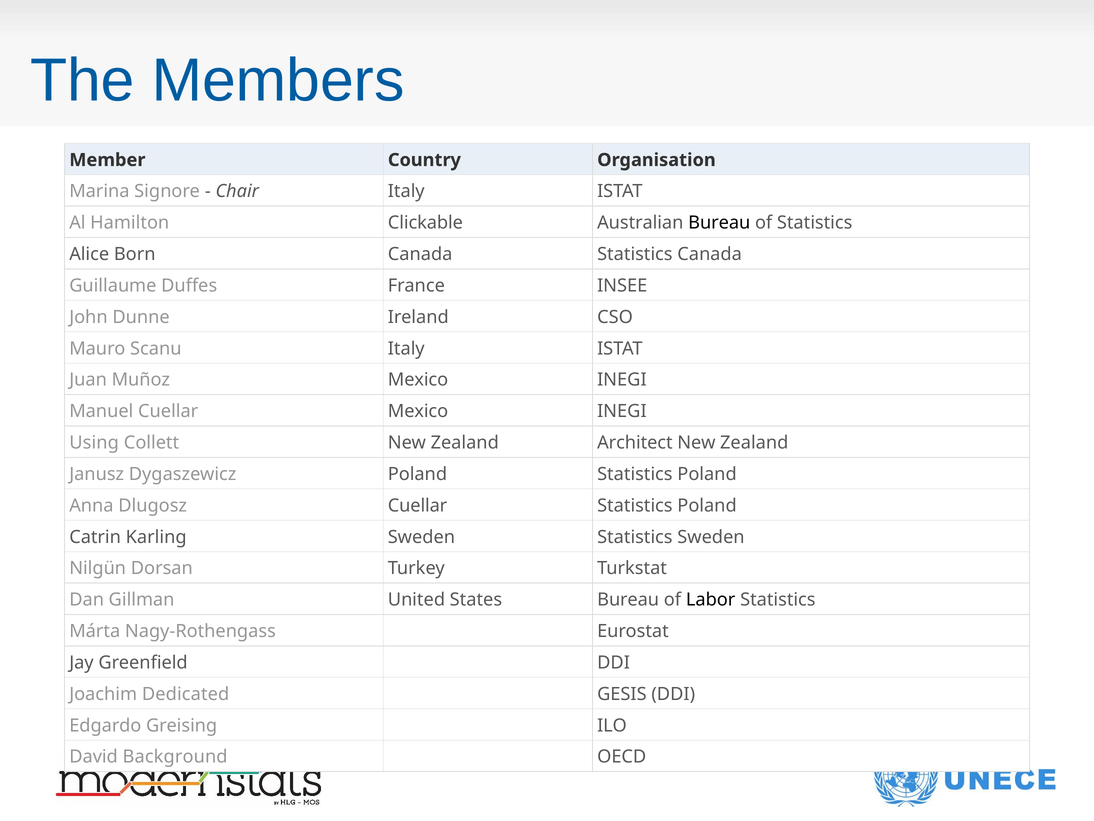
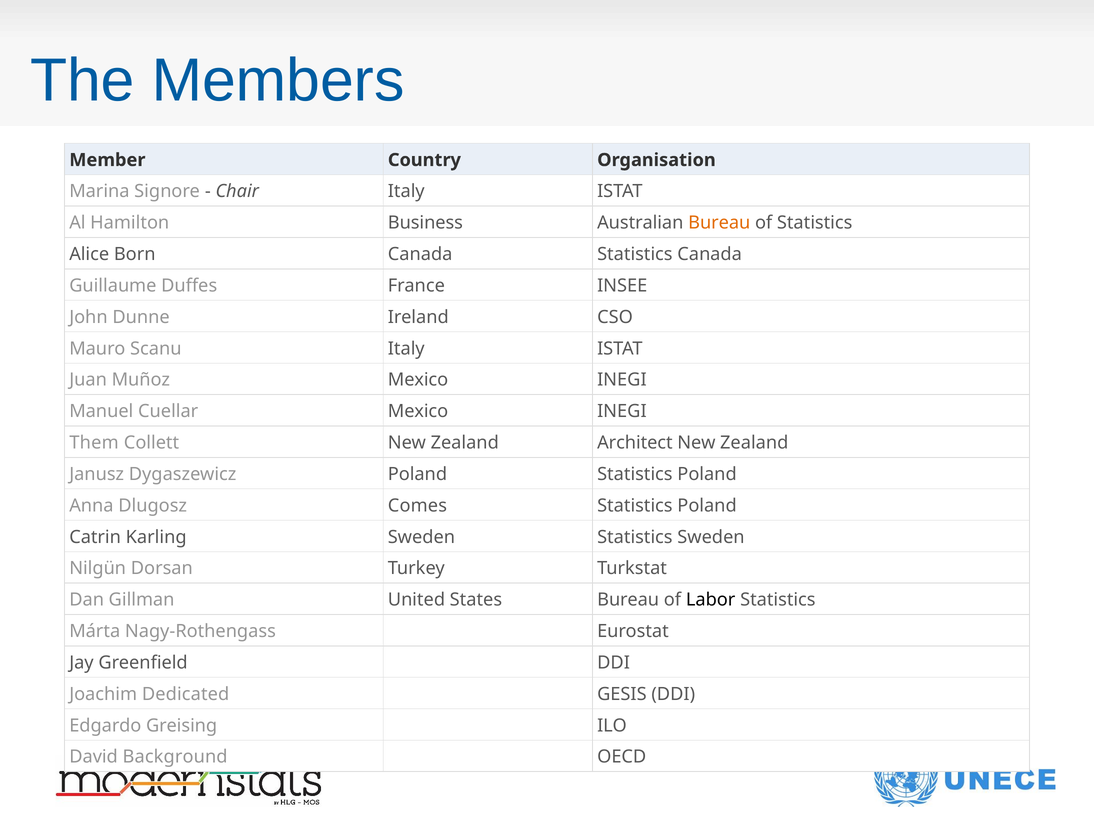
Clickable: Clickable -> Business (425, 223)
Bureau colour: black -> orange (719, 223)
Using: Using -> Them (94, 443)
Dlugosz Cuellar: Cuellar -> Comes (417, 505)
